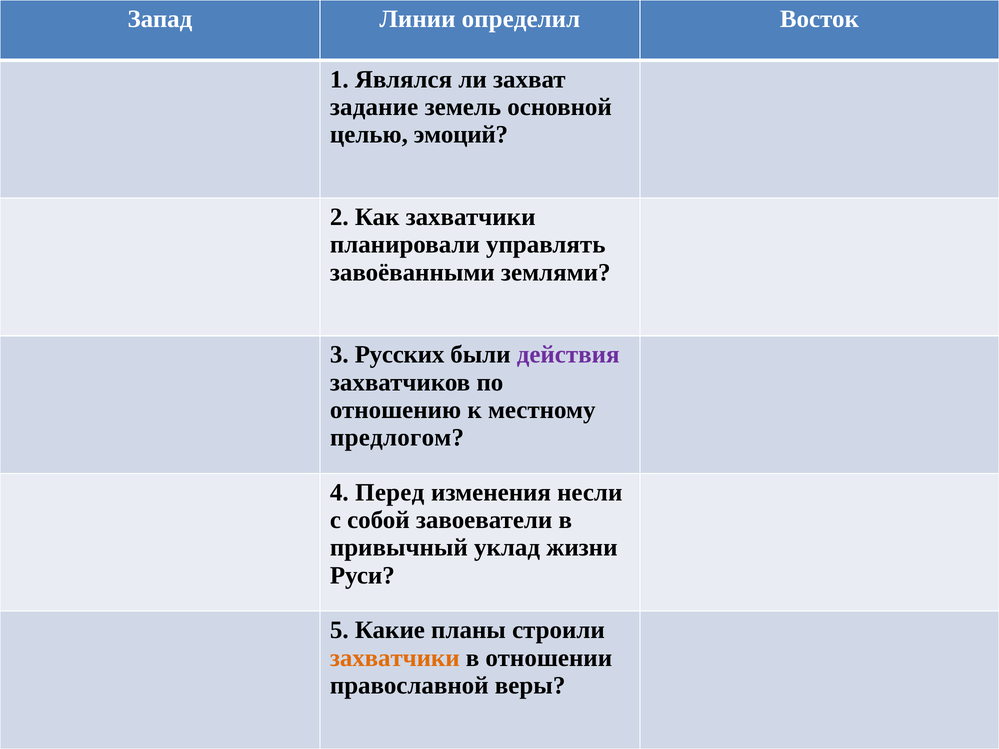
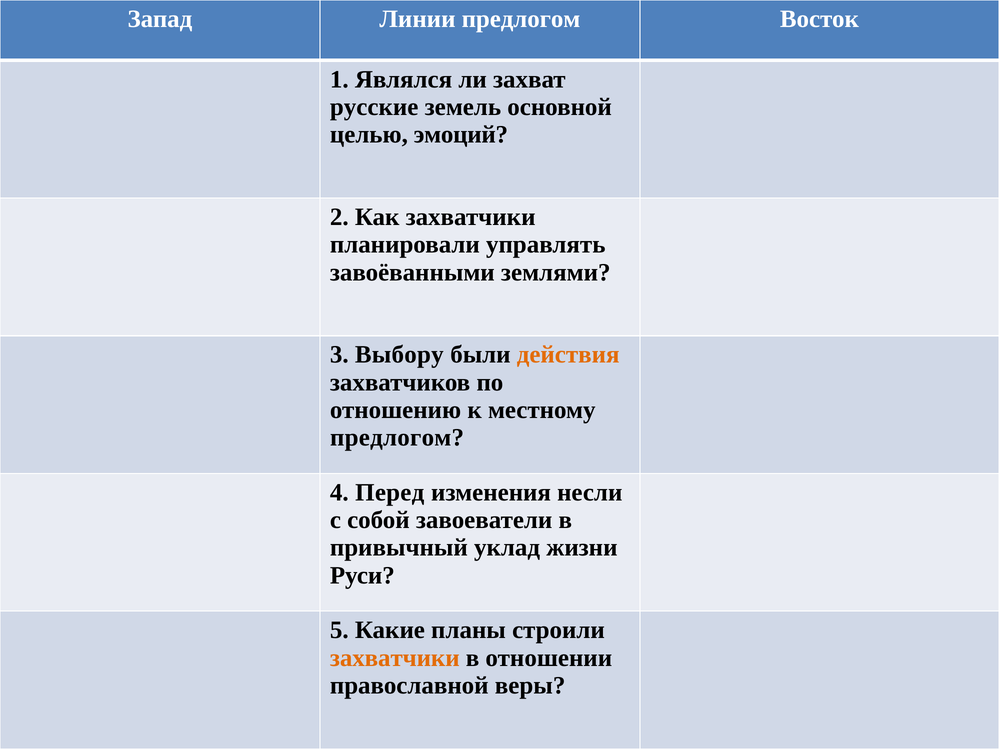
Линии определил: определил -> предлогом (521, 19)
задание: задание -> русские (374, 107)
Русских: Русских -> Выбору (399, 355)
действия colour: purple -> orange (568, 355)
